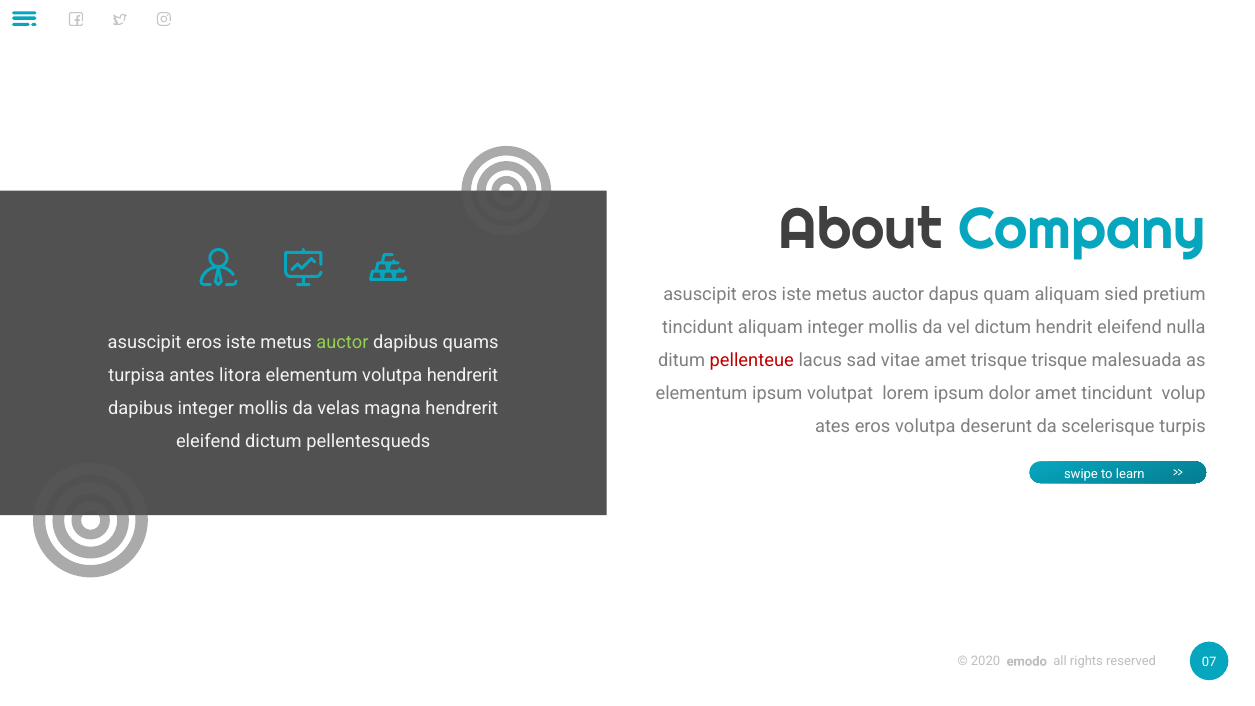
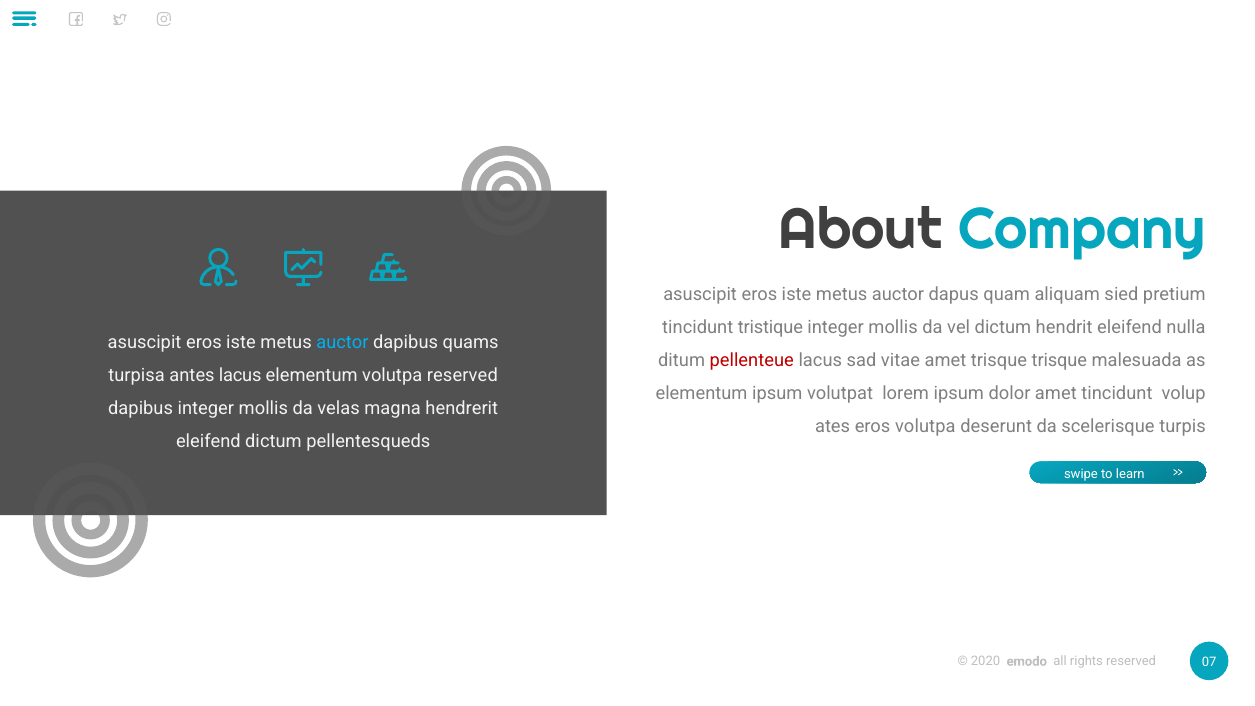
tincidunt aliquam: aliquam -> tristique (770, 327)
auctor colour: light green -> light blue (342, 342)
antes litora: litora -> lacus (240, 375)
volutpa hendrerit: hendrerit -> reserved (462, 375)
